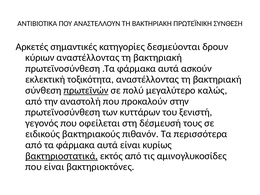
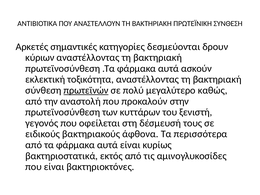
καλώς: καλώς -> καθώς (213, 90)
πιθανόν: πιθανόν -> άφθονα (140, 134)
βακτηριοστατικά underline: present -> none (62, 156)
